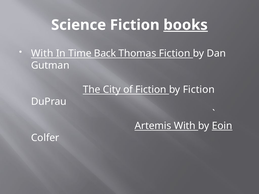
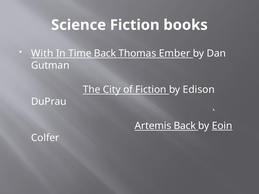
books underline: present -> none (186, 25)
Thomas Fiction: Fiction -> Ember (175, 53)
by Fiction: Fiction -> Edison (199, 90)
Artemis With: With -> Back (185, 126)
